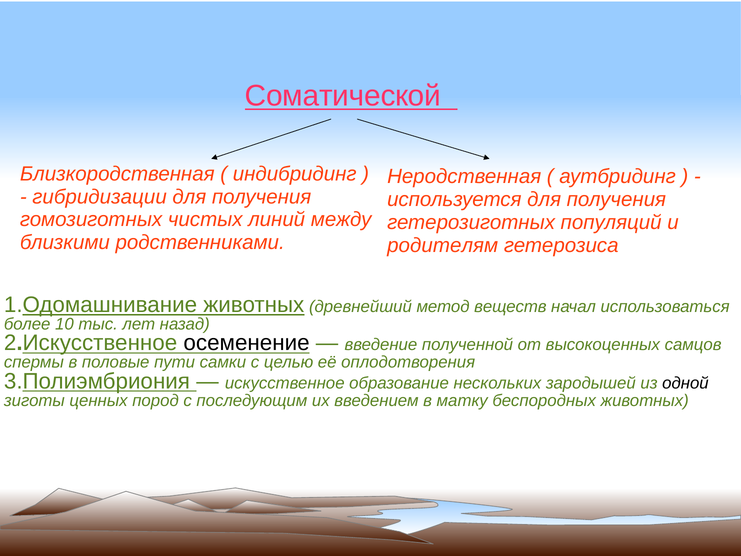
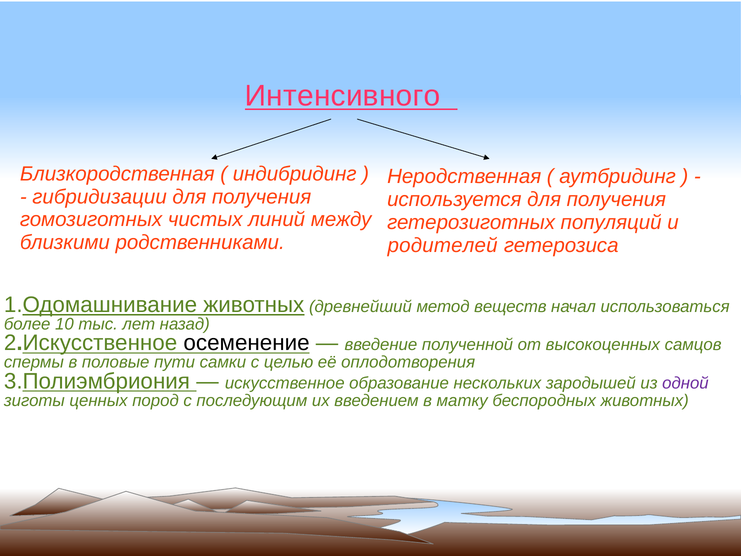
Соматической: Соматической -> Интенсивного (343, 96)
родителям: родителям -> родителей (443, 245)
одной colour: black -> purple (685, 383)
